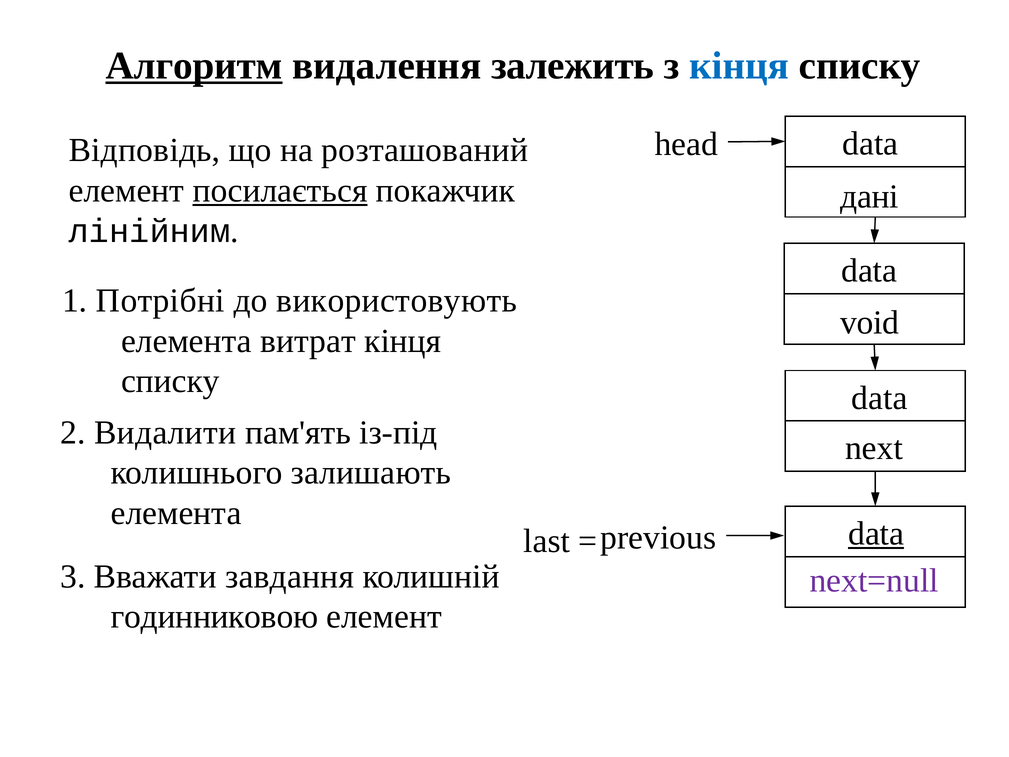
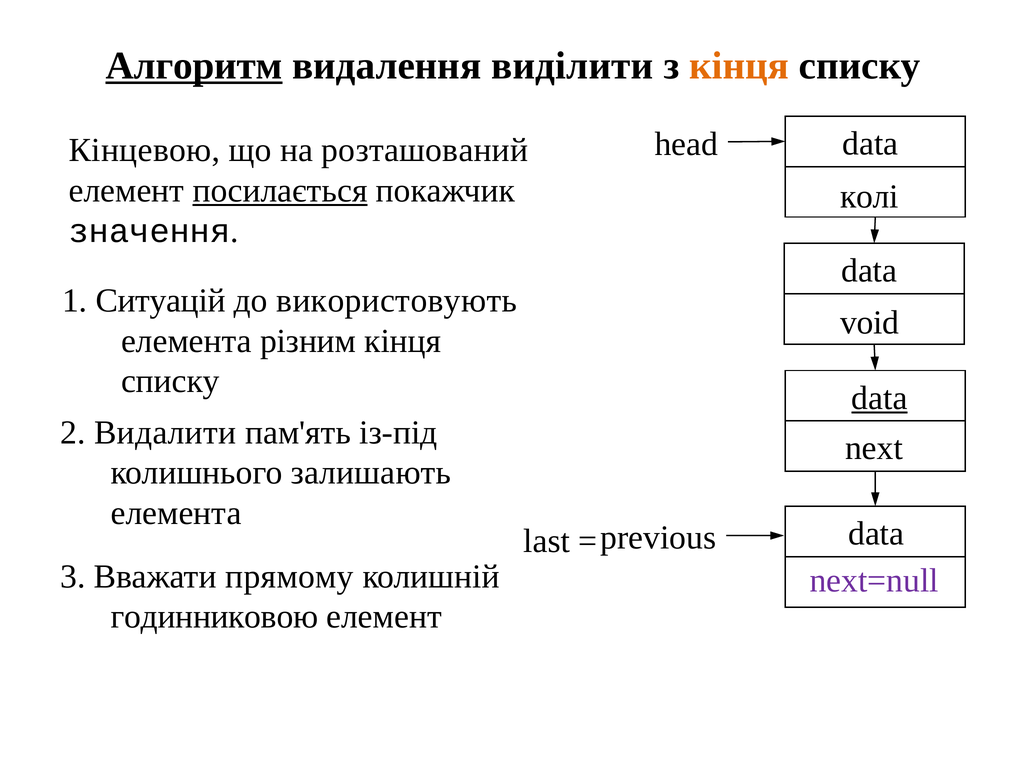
залежить: залежить -> виділити (572, 66)
кінця colour: blue -> orange (739, 66)
Відповідь: Відповідь -> Кінцевою (145, 150)
дані: дані -> колі (869, 196)
лінійним: лінійним -> значення (150, 231)
Потрібні: Потрібні -> Ситуацій (161, 301)
витрат: витрат -> різним (308, 341)
data underline: none -> present (879, 398)
data underline: present -> none (876, 534)
завдання: завдання -> прямому (290, 576)
